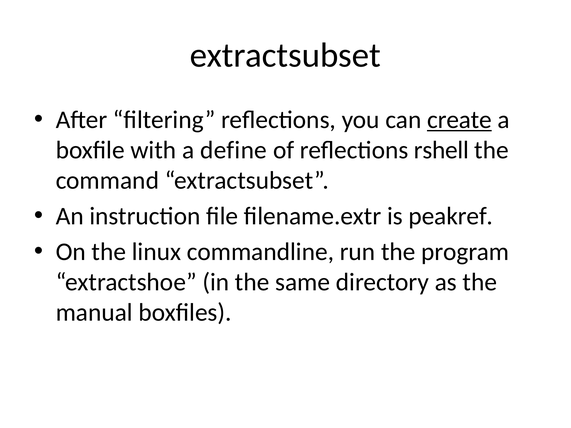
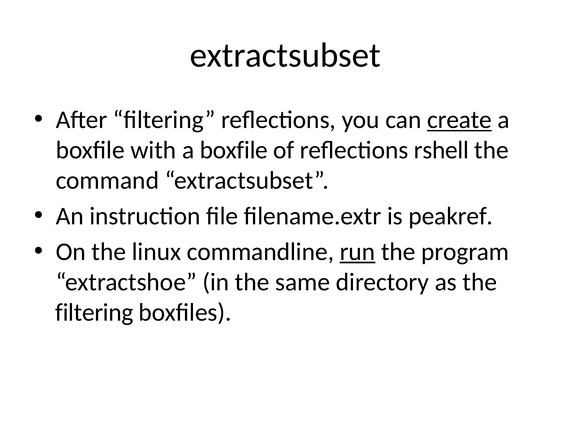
with a define: define -> boxfile (234, 150)
run underline: none -> present (358, 252)
manual: manual -> filtering (94, 313)
